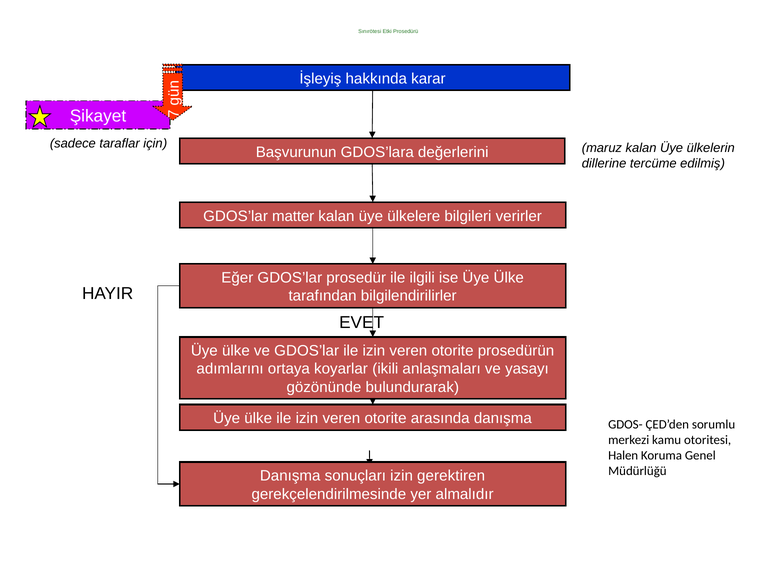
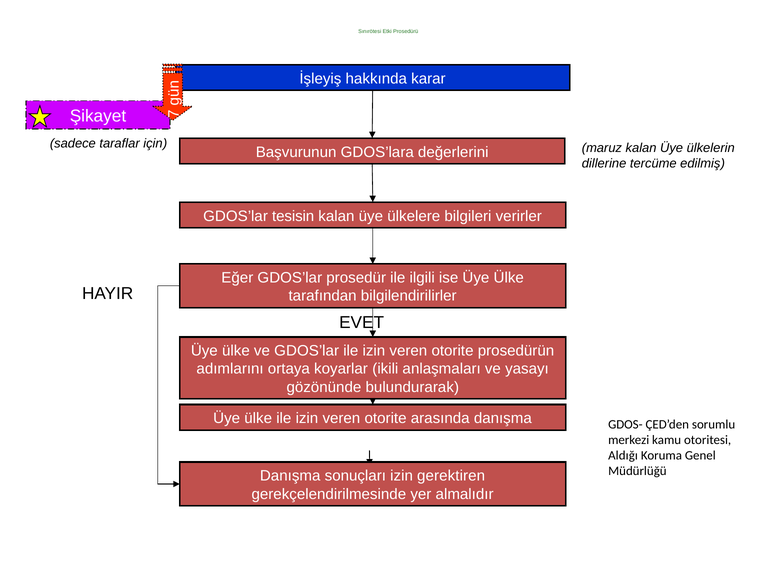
matter: matter -> tesisin (293, 216)
Halen: Halen -> Aldığı (623, 456)
